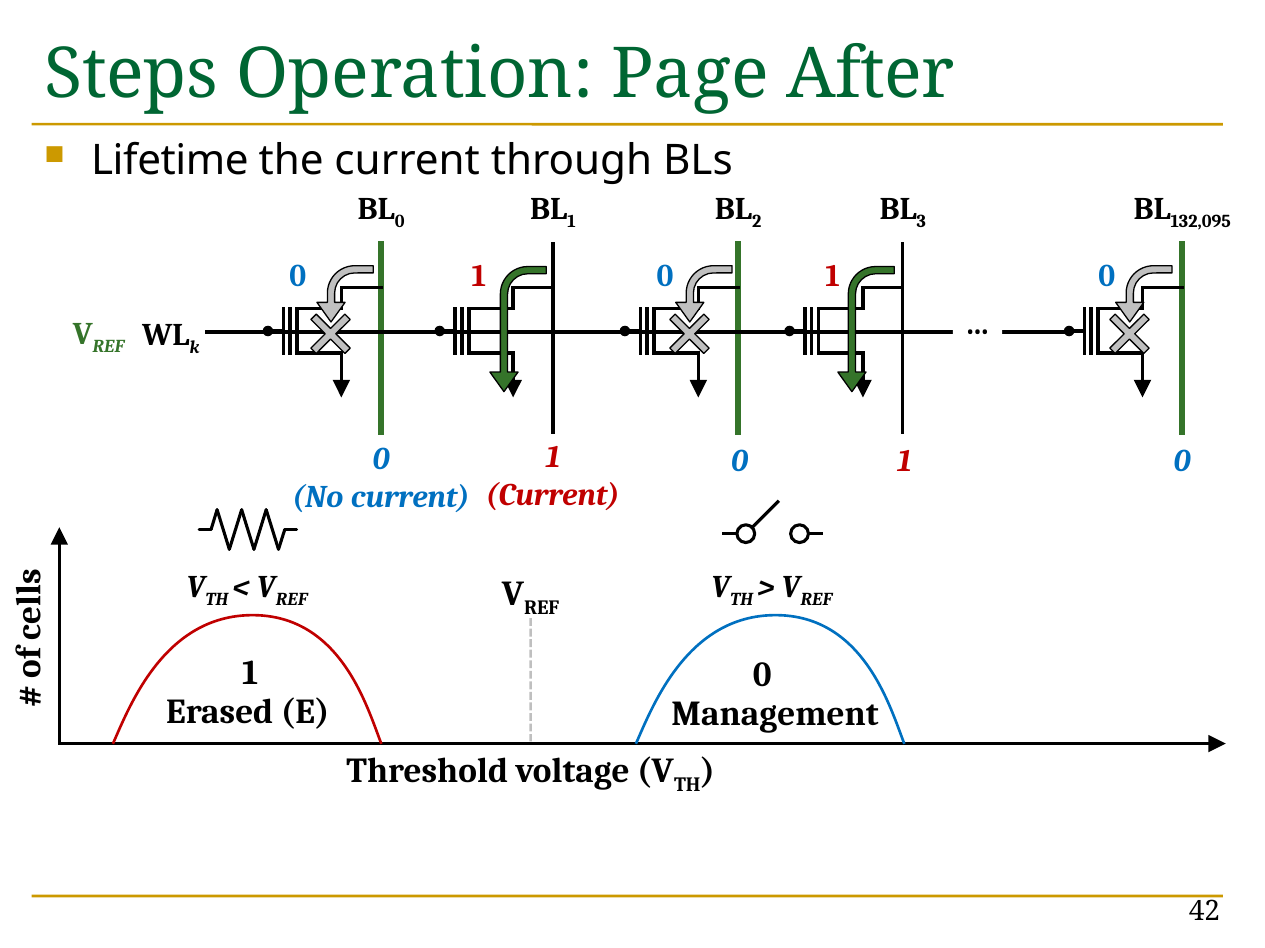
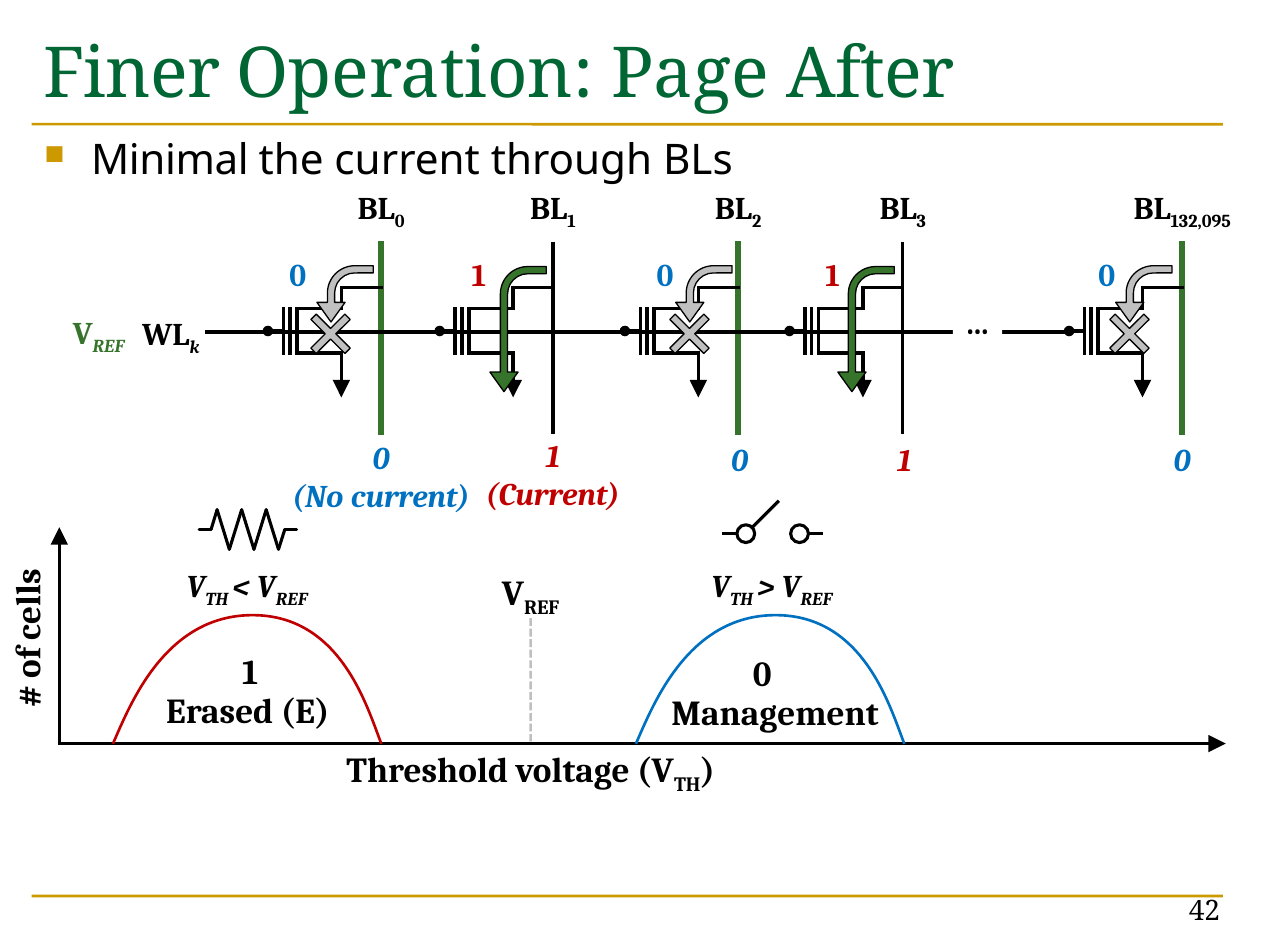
Steps: Steps -> Finer (132, 74)
Lifetime: Lifetime -> Minimal (170, 161)
